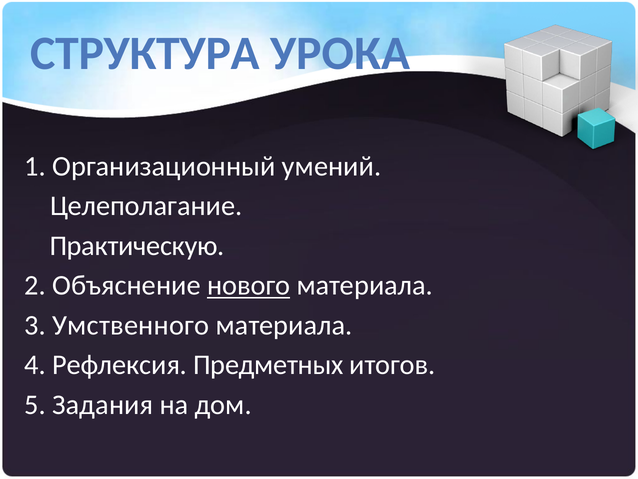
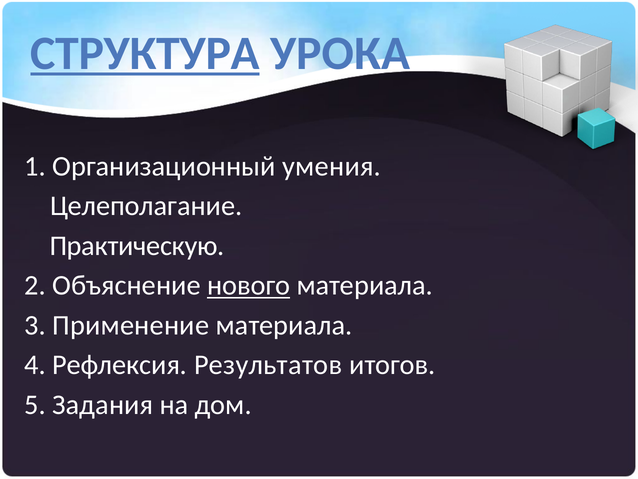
СТРУКТУРА underline: none -> present (145, 53)
умений: умений -> умения (332, 166)
Умственного: Умственного -> Применение (131, 325)
Предметных: Предметных -> Результатов (268, 365)
